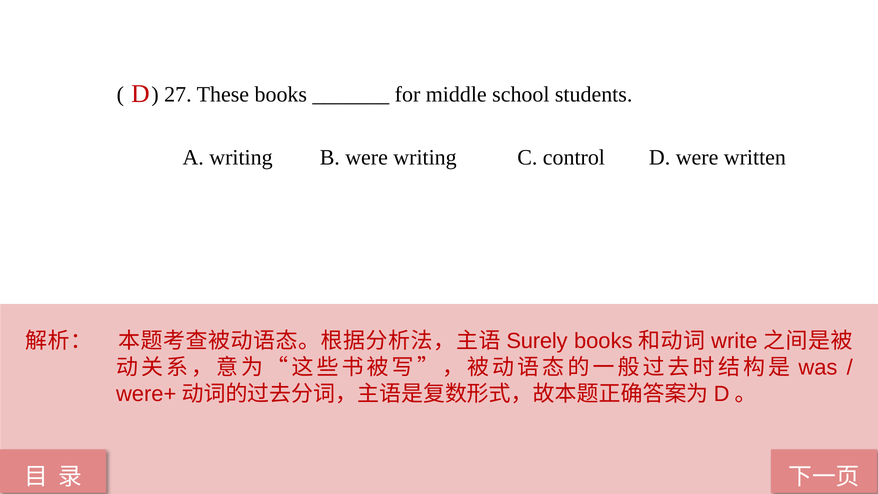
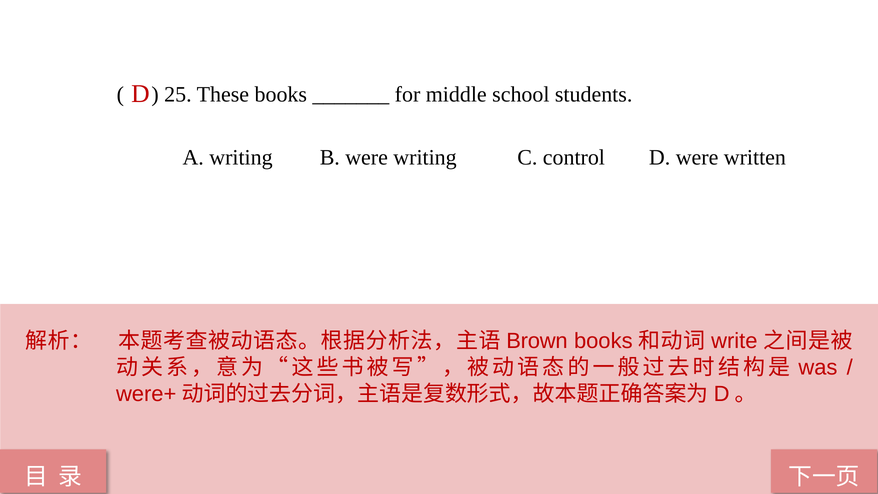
27: 27 -> 25 (178, 94)
Surely: Surely -> Brown (537, 341)
